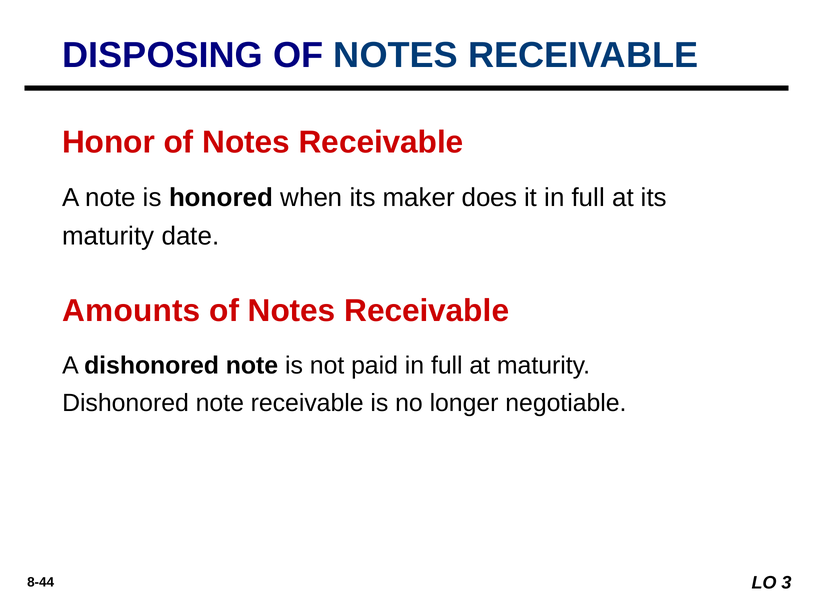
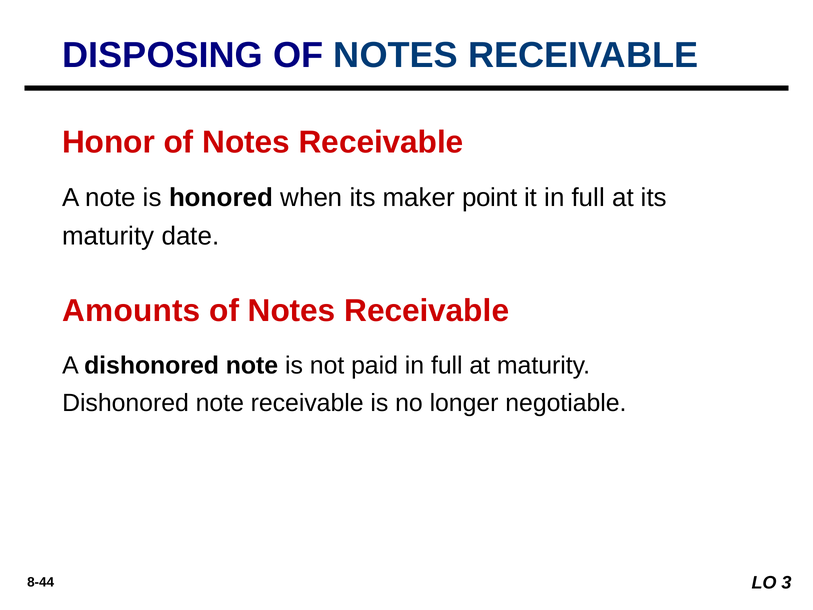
does: does -> point (490, 197)
